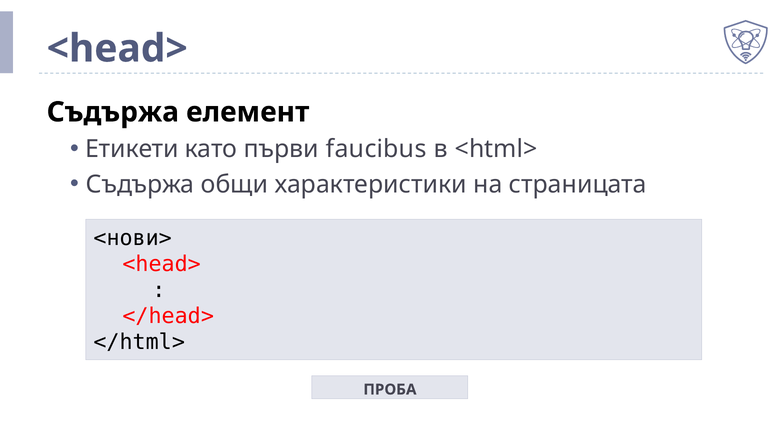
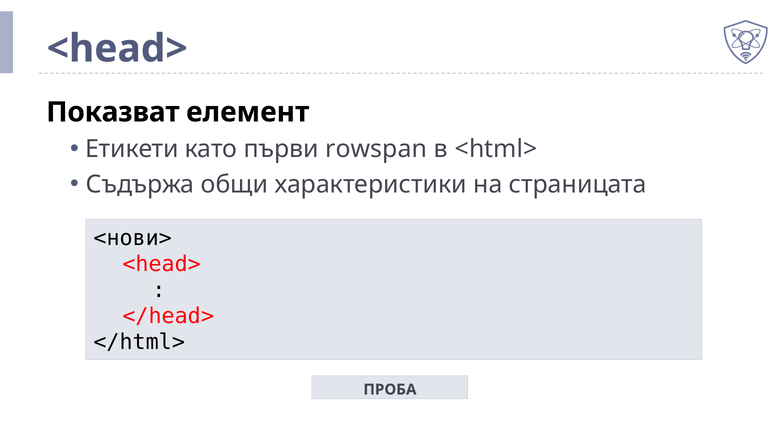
Съдържа: Съдържа -> Показват (113, 112)
faucibus: faucibus -> rowspan (376, 149)
